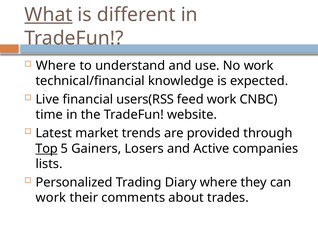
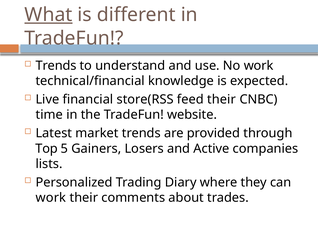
Where: Where -> Trends (56, 66)
users(RSS: users(RSS -> store(RSS (145, 100)
feed work: work -> their (222, 100)
Top underline: present -> none (47, 149)
